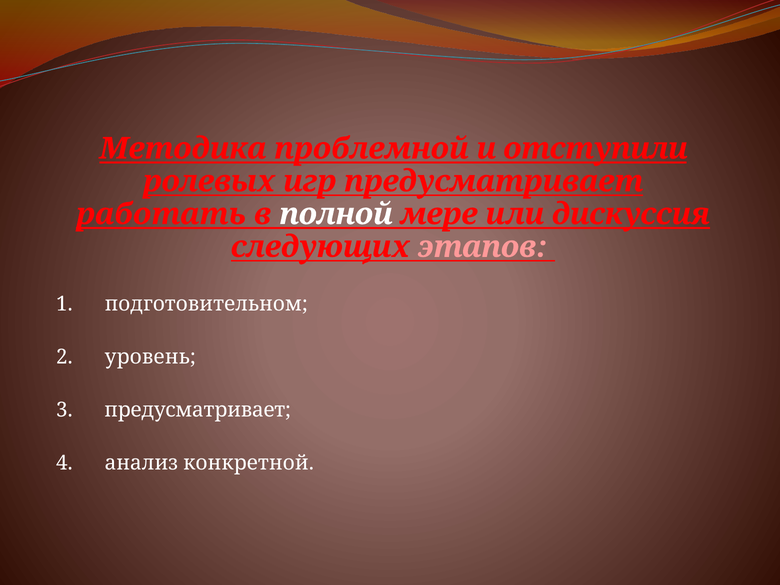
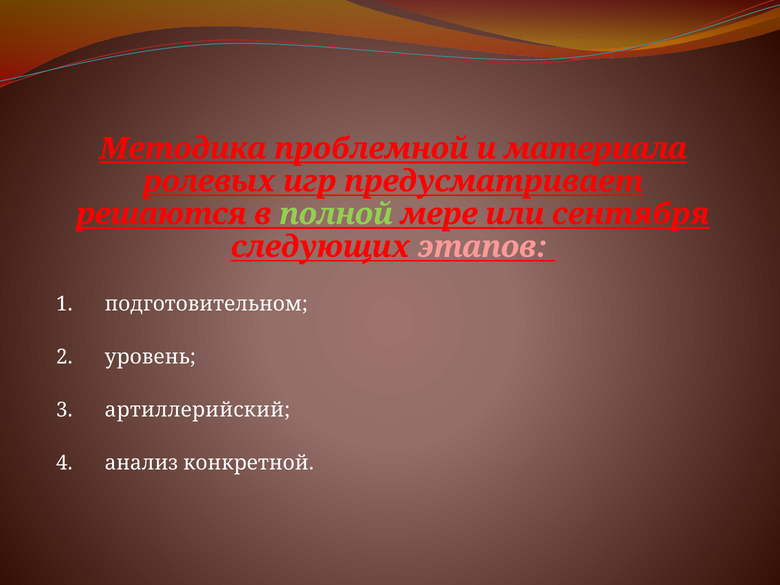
отступили: отступили -> материала (596, 149)
работать: работать -> решаются (161, 214)
полной colour: white -> light green (336, 214)
дискуссия: дискуссия -> сентября (631, 214)
3 предусматривает: предусматривает -> артиллерийский (197, 410)
